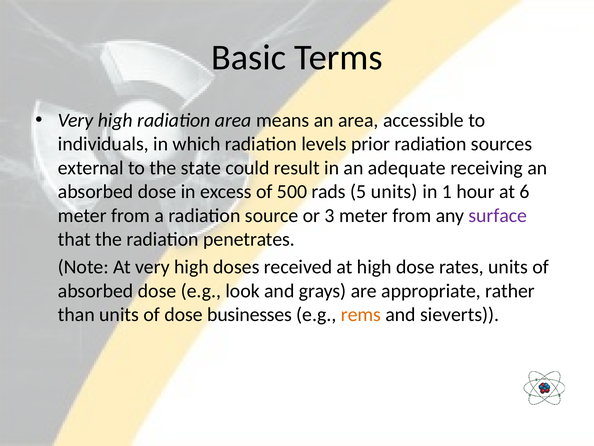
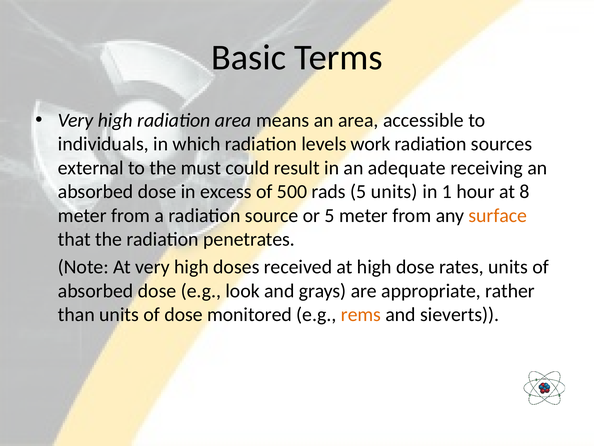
prior: prior -> work (371, 144)
state: state -> must (201, 168)
6: 6 -> 8 (524, 191)
or 3: 3 -> 5 (330, 215)
surface colour: purple -> orange (498, 215)
businesses: businesses -> monitored (250, 314)
